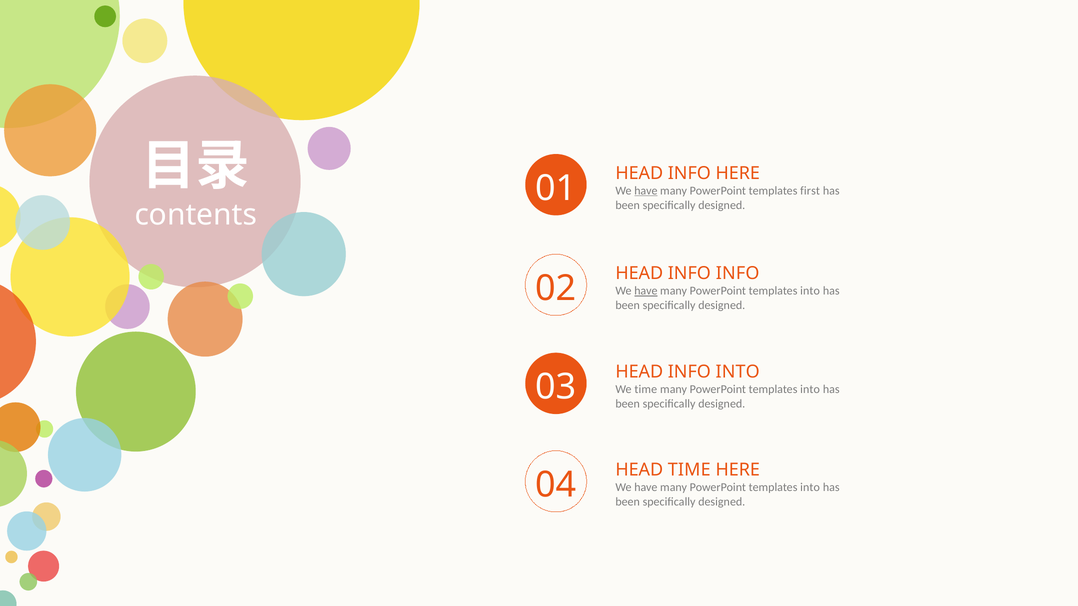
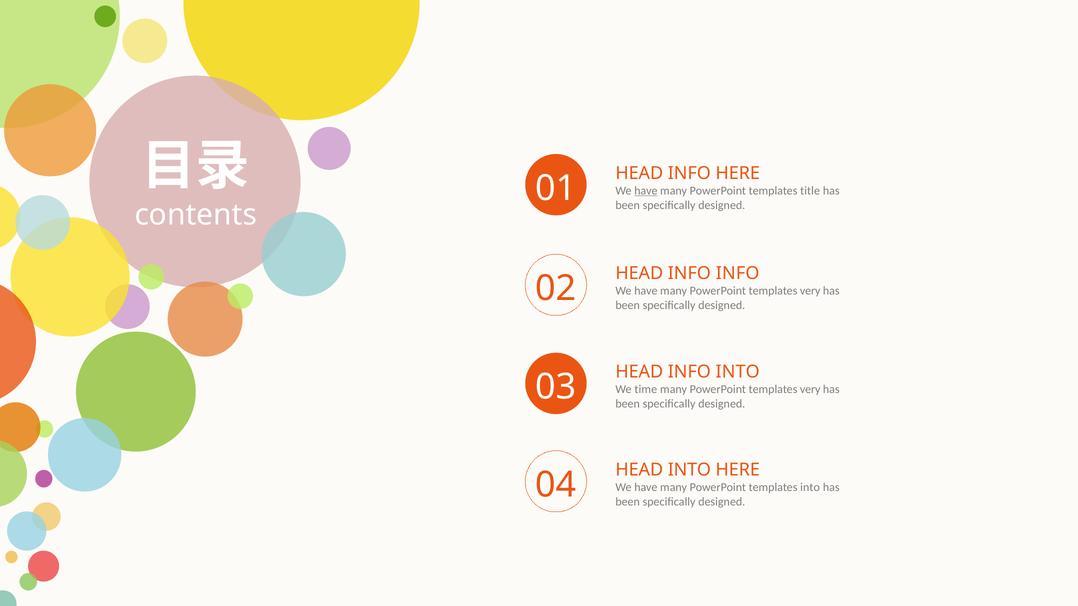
first: first -> title (810, 191)
have underline: present -> none (646, 291)
into: into -> very (810, 291)
into: into -> very (810, 390)
HEAD TIME: TIME -> INTO (689, 470)
